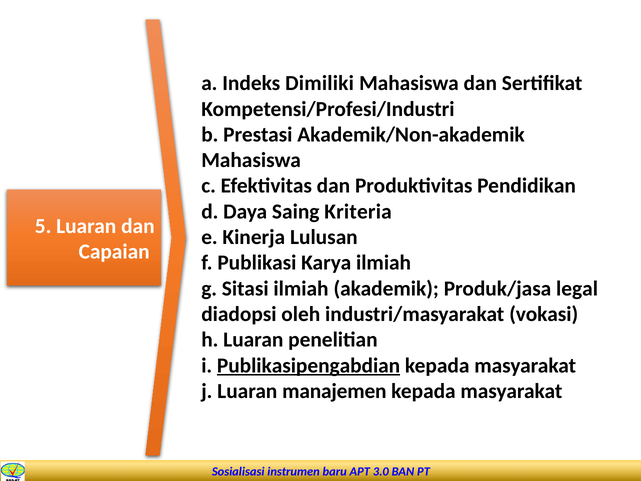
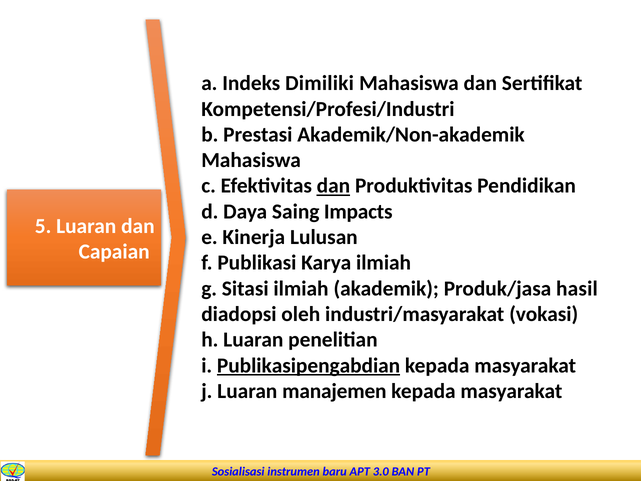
dan underline: none -> present (333, 186)
Kriteria: Kriteria -> Impacts (358, 211)
legal: legal -> hasil (577, 288)
